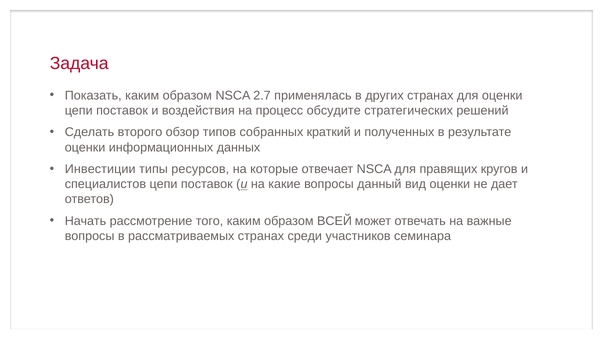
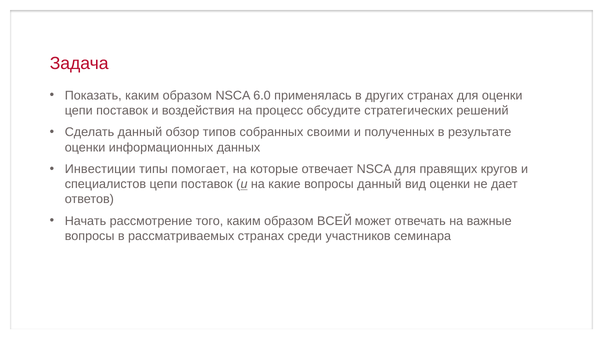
2.7: 2.7 -> 6.0 (262, 96)
Сделать второго: второго -> данный (140, 132)
краткий: краткий -> своими (329, 132)
ресурсов: ресурсов -> помогает (200, 169)
